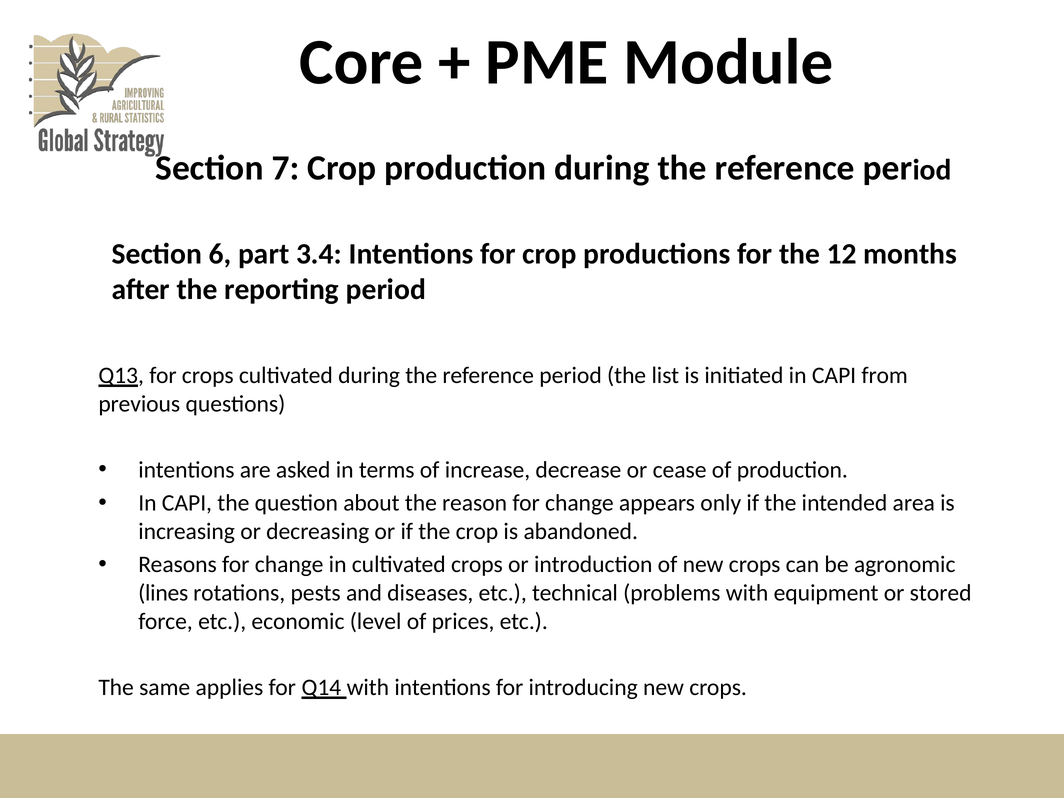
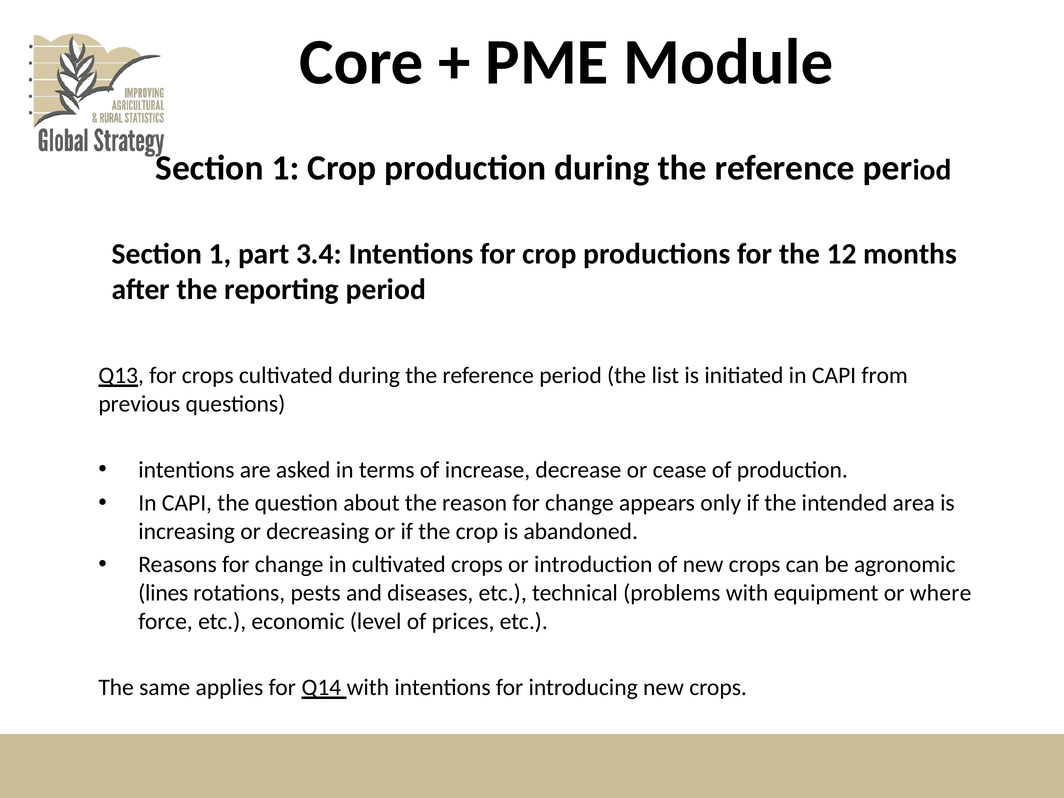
7: 7 -> 1 (285, 168)
6: 6 -> 1 (220, 254)
stored: stored -> where (941, 593)
